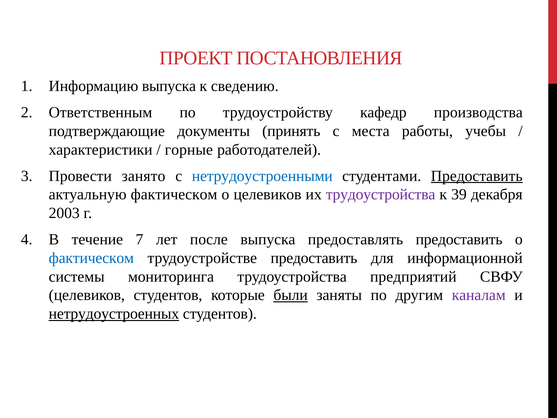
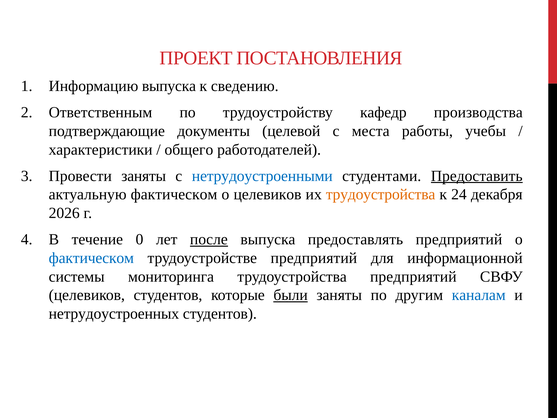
принять: принять -> целевой (291, 131)
горные: горные -> общего (189, 150)
Провести занято: занято -> заняты (144, 176)
трудоустройства colour: purple -> orange (381, 194)
39: 39 -> 24 (459, 194)
2003: 2003 -> 2026 (64, 213)
7: 7 -> 0 (140, 239)
после underline: none -> present (209, 239)
предоставлять предоставить: предоставить -> предприятий (459, 239)
трудоустройстве предоставить: предоставить -> предприятий (314, 258)
каналам colour: purple -> blue (479, 295)
нетрудоустроенных underline: present -> none (114, 314)
